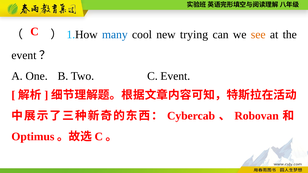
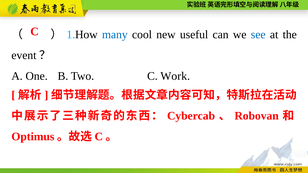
trying: trying -> useful (194, 35)
see colour: orange -> blue (258, 35)
C Event: Event -> Work (175, 76)
